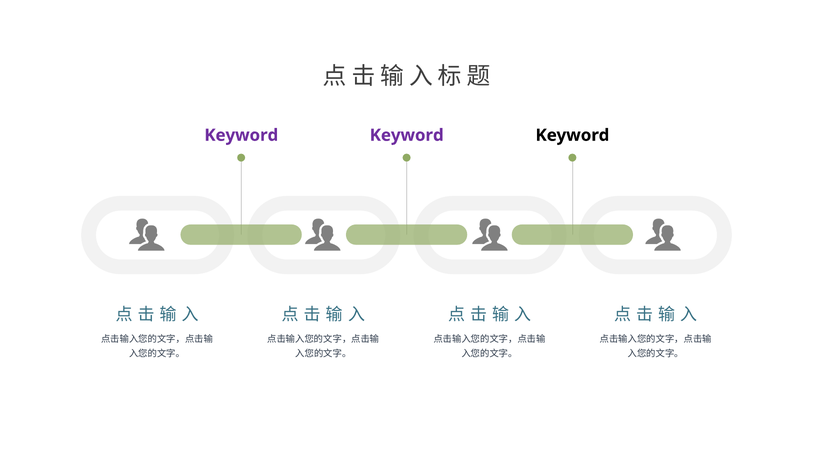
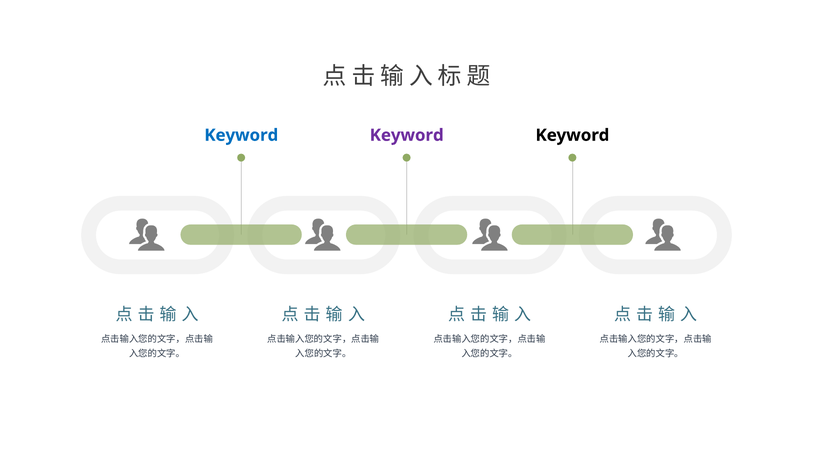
Keyword colour: purple -> blue (241, 135)
